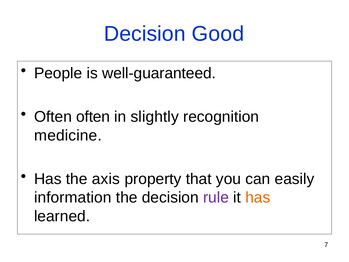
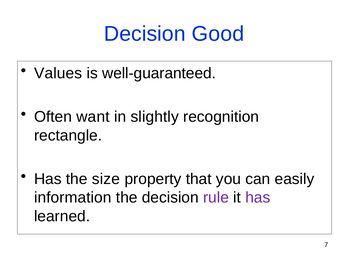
People: People -> Values (58, 73)
Often often: often -> want (93, 117)
medicine: medicine -> rectangle (68, 135)
axis: axis -> size (106, 179)
has colour: orange -> purple (258, 197)
